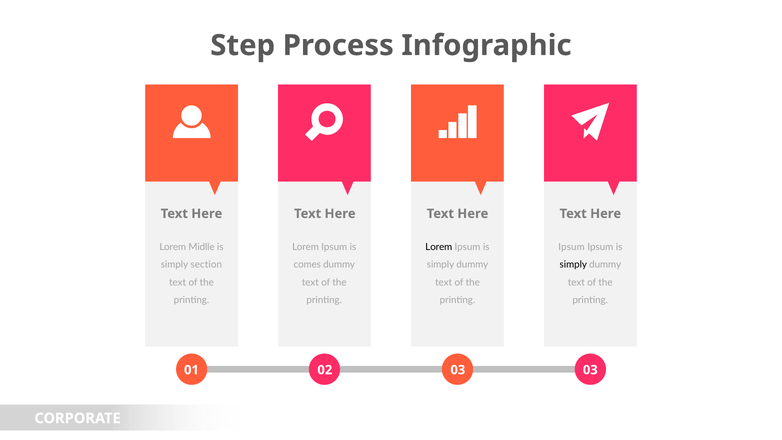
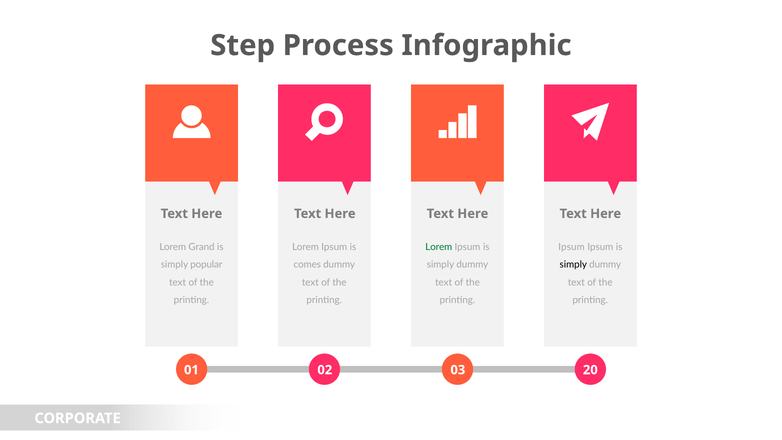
Midlle: Midlle -> Grand (202, 247)
Lorem colour: black -> green (439, 247)
section: section -> popular (206, 265)
03 03: 03 -> 20 (590, 370)
